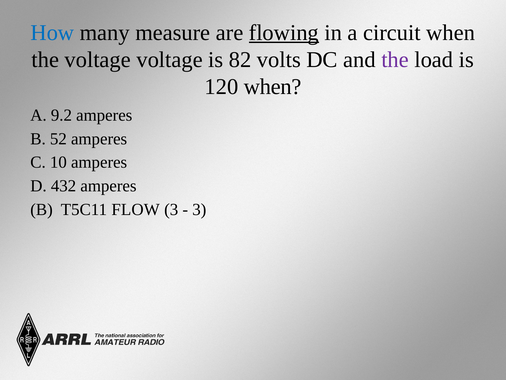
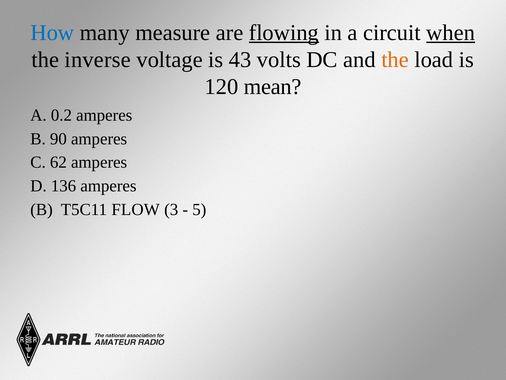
when underline: none -> present (451, 33)
the voltage: voltage -> inverse (98, 60)
82: 82 -> 43 (240, 60)
the colour: purple -> orange (395, 60)
120 when: when -> mean (273, 87)
9.2: 9.2 -> 0.2 (61, 115)
52: 52 -> 90 (58, 139)
10: 10 -> 62 (58, 162)
432: 432 -> 136 (64, 186)
3: 3 -> 5 (199, 209)
